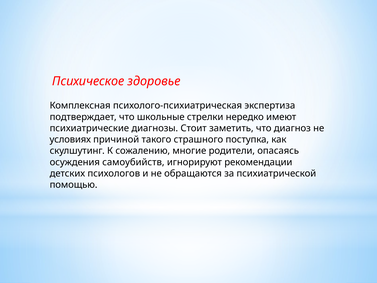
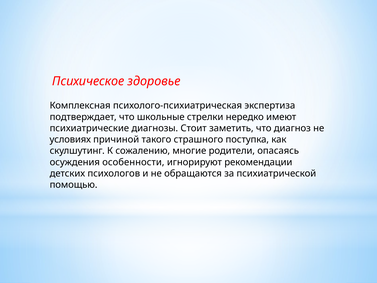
самоубийств: самоубийств -> особенности (133, 162)
